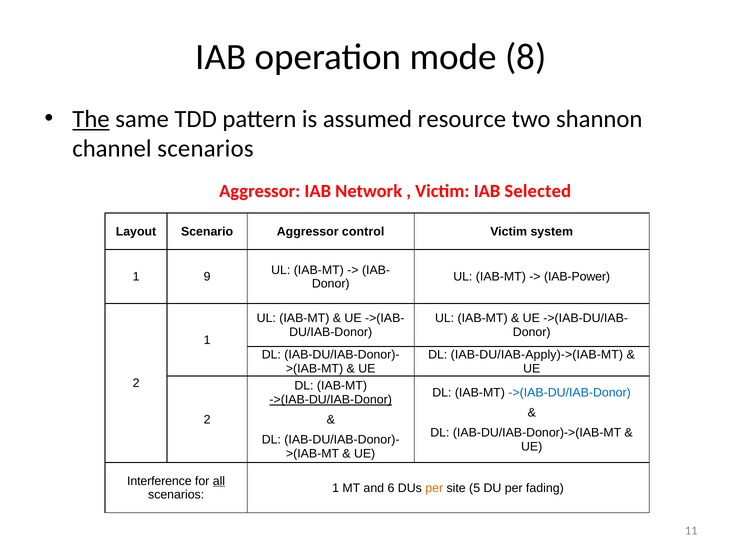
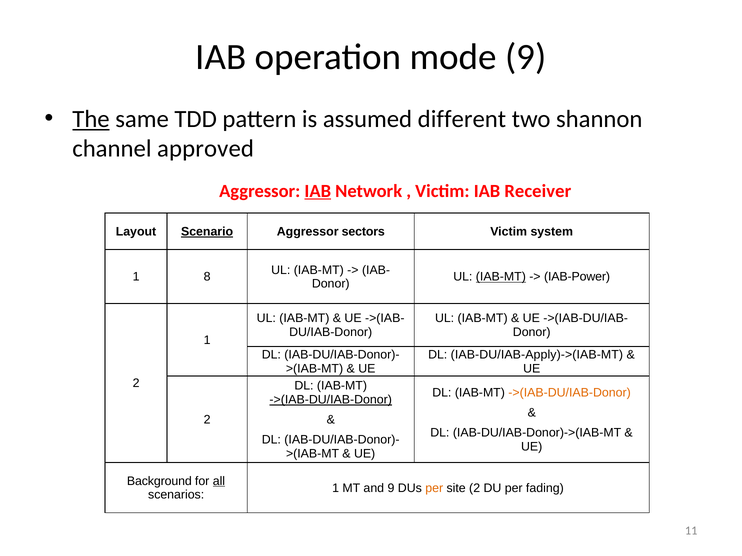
mode 8: 8 -> 9 (526, 57)
resource: resource -> different (462, 119)
channel scenarios: scenarios -> approved (206, 149)
IAB underline: none -> present (318, 191)
Selected: Selected -> Receiver (538, 191)
Scenario underline: none -> present (207, 232)
control: control -> sectors (363, 232)
9: 9 -> 8 (207, 277)
IAB-MT underline: none -> present (501, 277)
->(IAB-DU/IAB-Donor colour: blue -> orange (570, 393)
Interference: Interference -> Background (159, 481)
and 6: 6 -> 9 (391, 488)
site 5: 5 -> 2 (475, 488)
